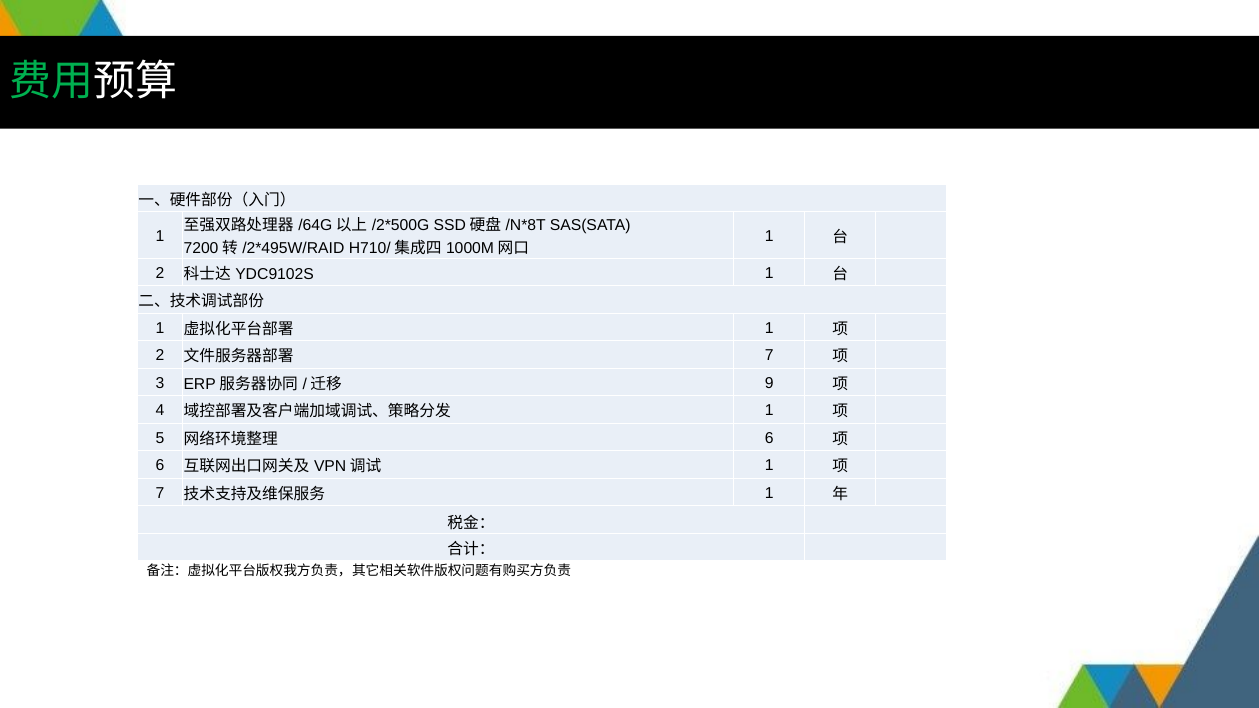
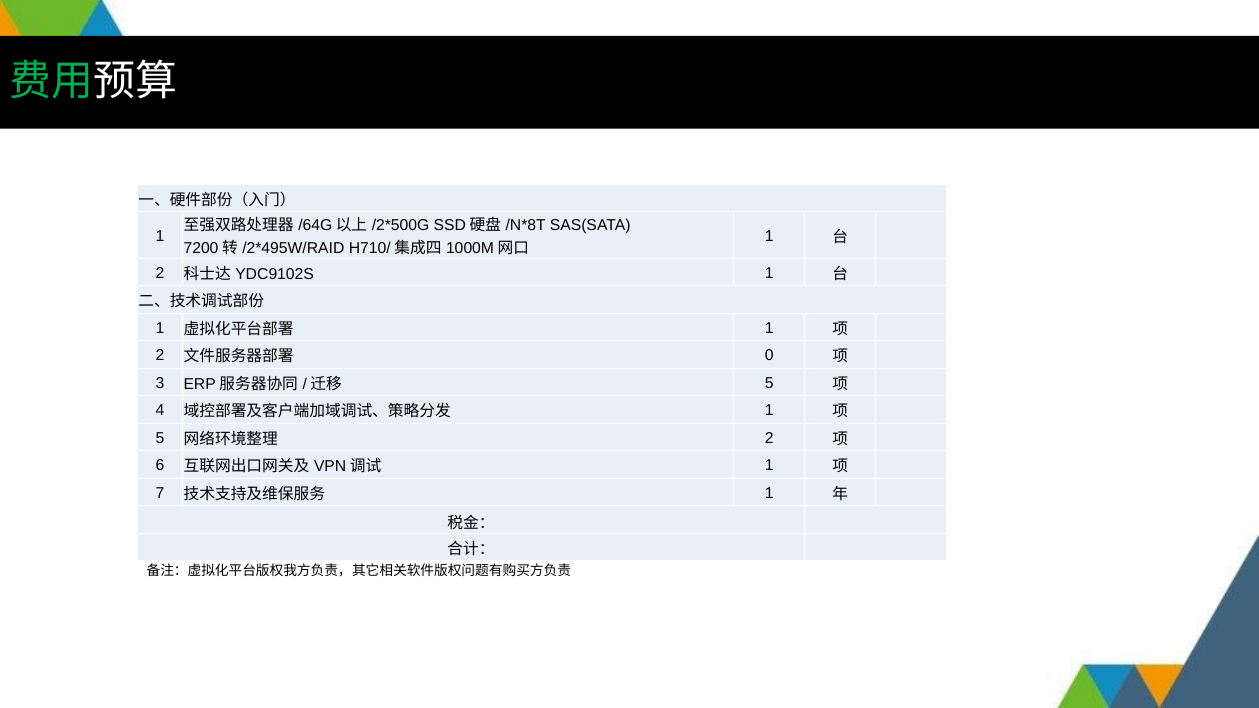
7: 7 -> 0 (769, 356)
9: 9 -> 5 (769, 383)
6: 6 -> 2 (769, 438)
